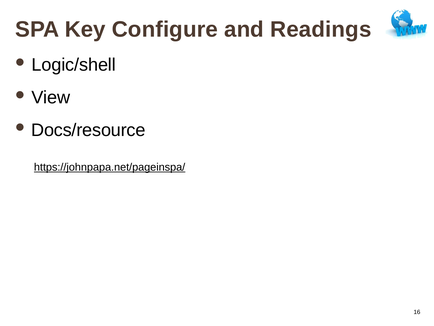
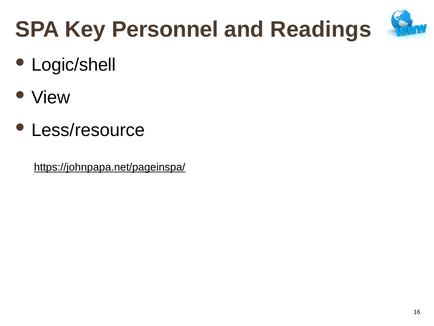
Configure: Configure -> Personnel (165, 29)
Docs/resource: Docs/resource -> Less/resource (88, 130)
